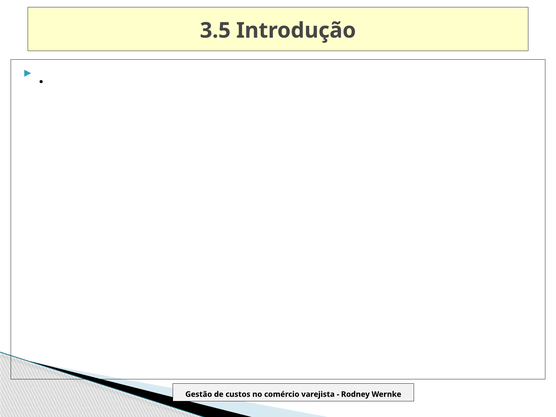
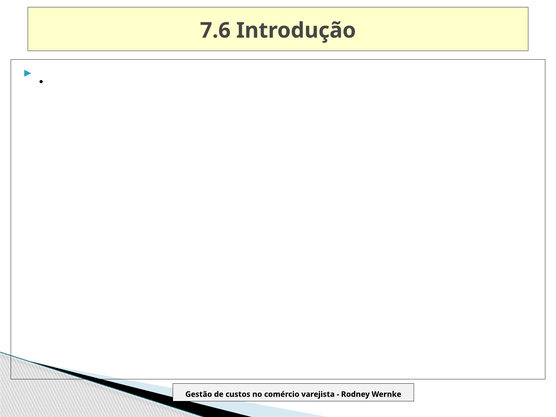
3.5: 3.5 -> 7.6 (215, 30)
